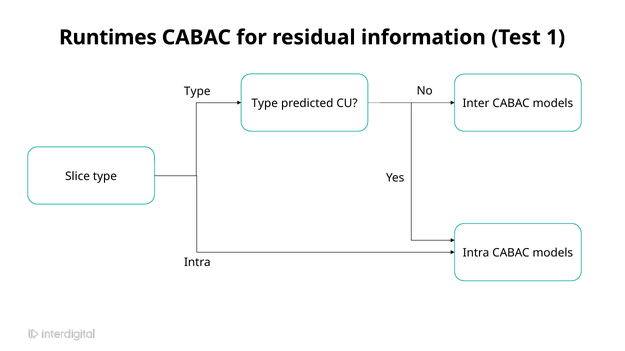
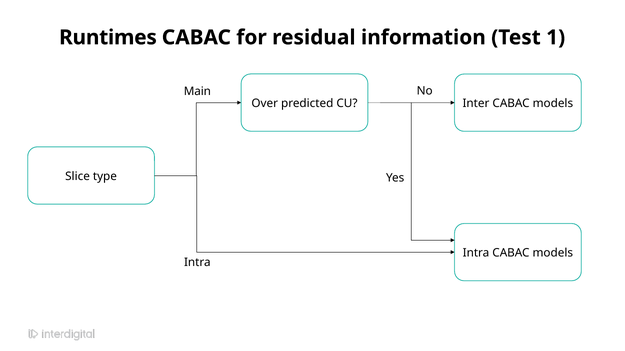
Type: Type -> Main (197, 91)
Type: Type -> Over (265, 104)
